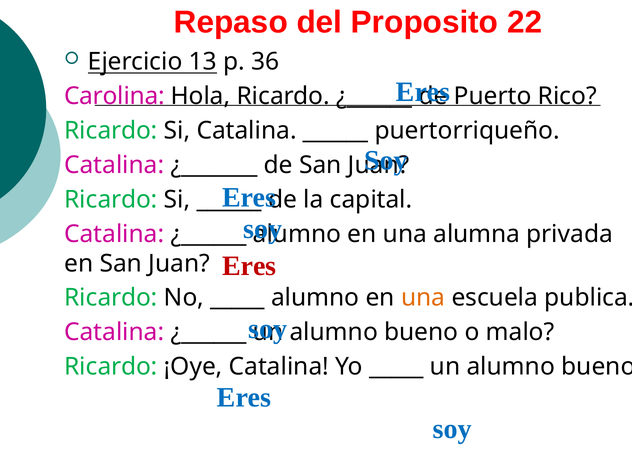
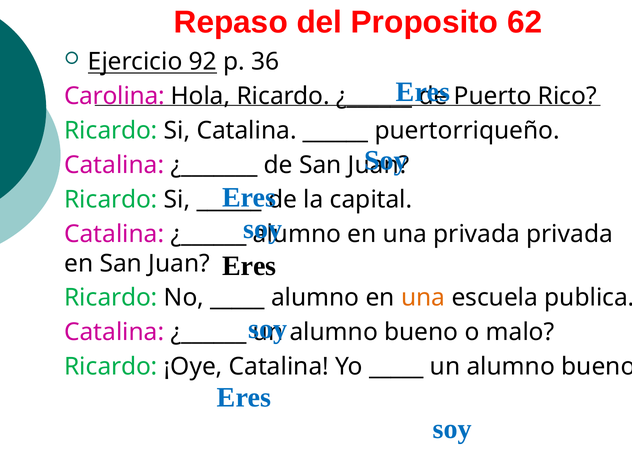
22: 22 -> 62 (525, 22)
13: 13 -> 92 (203, 62)
una alumna: alumna -> privada (477, 234)
Eres colour: red -> black (249, 266)
